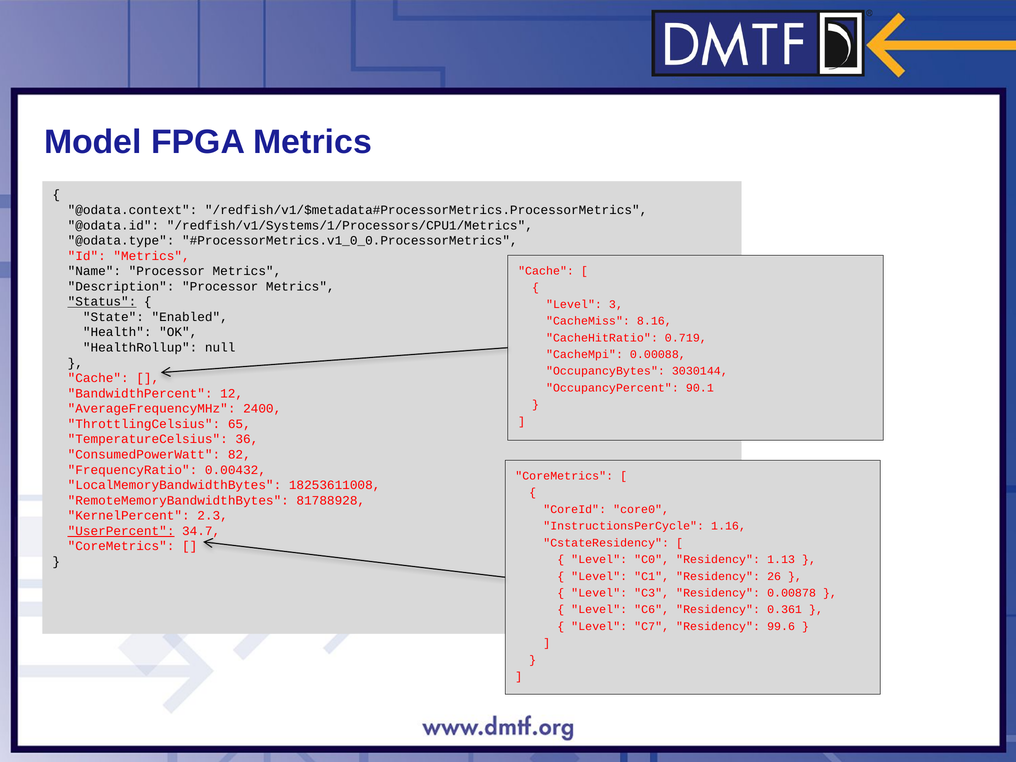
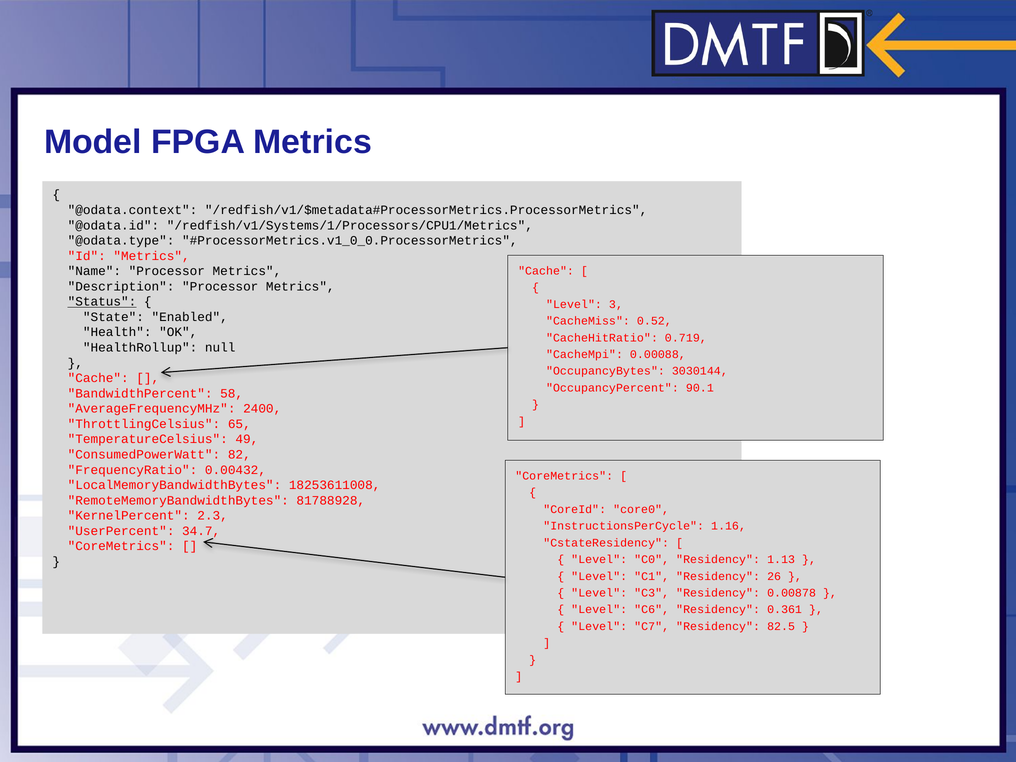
8.16: 8.16 -> 0.52 (654, 321)
12: 12 -> 58 (232, 393)
36: 36 -> 49 (247, 439)
UserPercent underline: present -> none (121, 531)
99.6: 99.6 -> 82.5 (781, 626)
